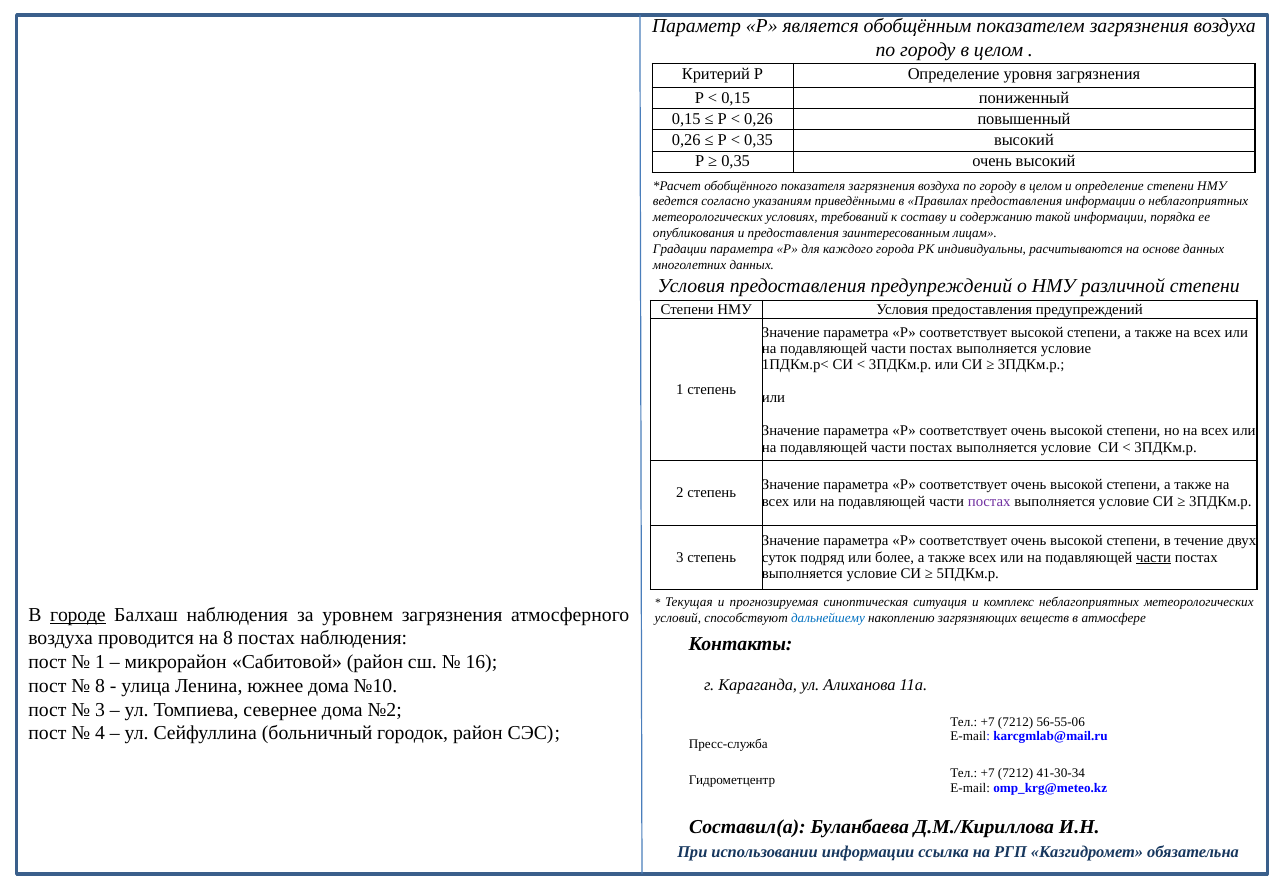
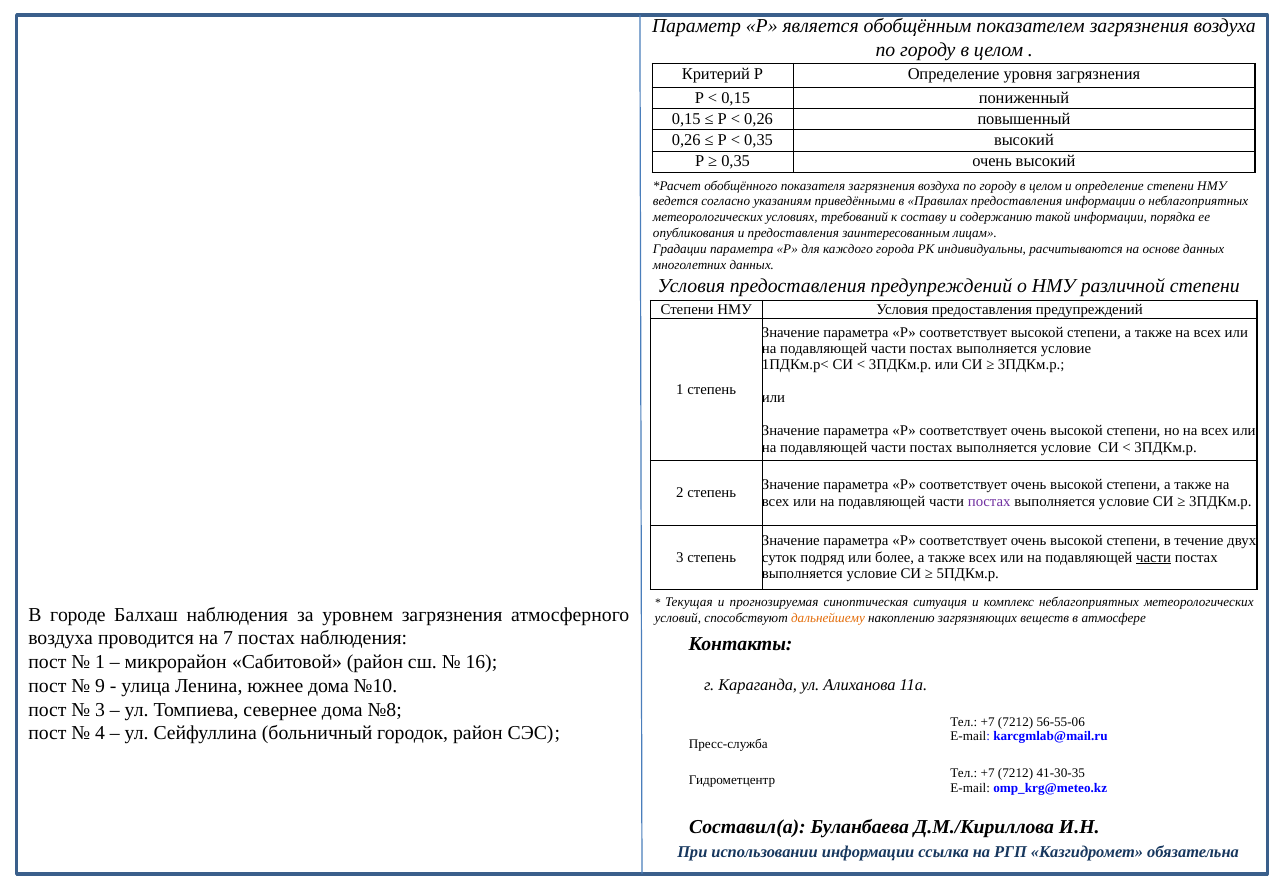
городе underline: present -> none (78, 615)
дальнейшему colour: blue -> orange (828, 618)
на 8: 8 -> 7 (228, 638)
8: 8 -> 9 (100, 686)
№2: №2 -> №8 (385, 709)
41-30-34: 41-30-34 -> 41-30-35 (1061, 773)
